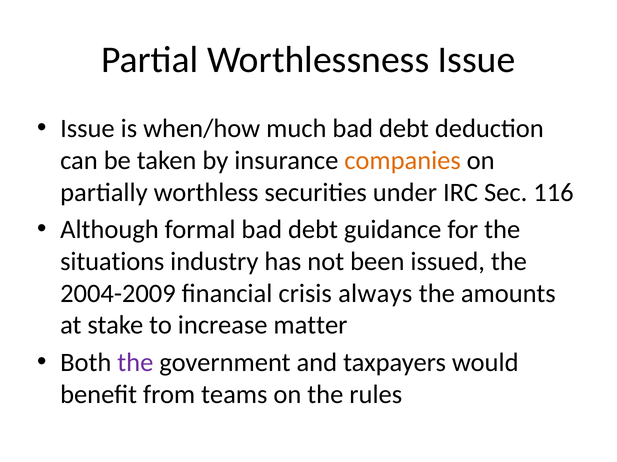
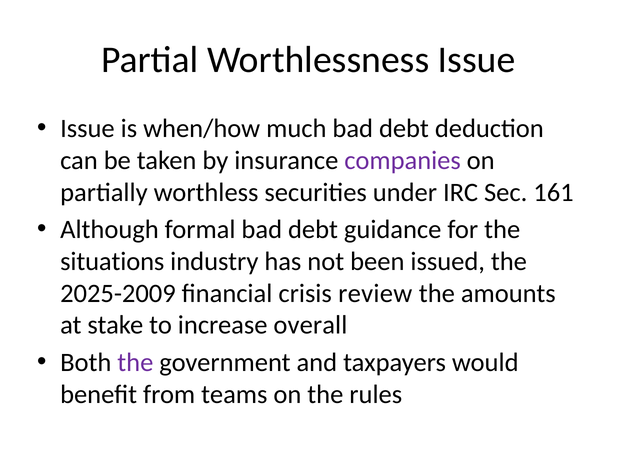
companies colour: orange -> purple (403, 161)
116: 116 -> 161 (553, 193)
2004-2009: 2004-2009 -> 2025-2009 (118, 294)
always: always -> review (375, 294)
matter: matter -> overall (310, 326)
